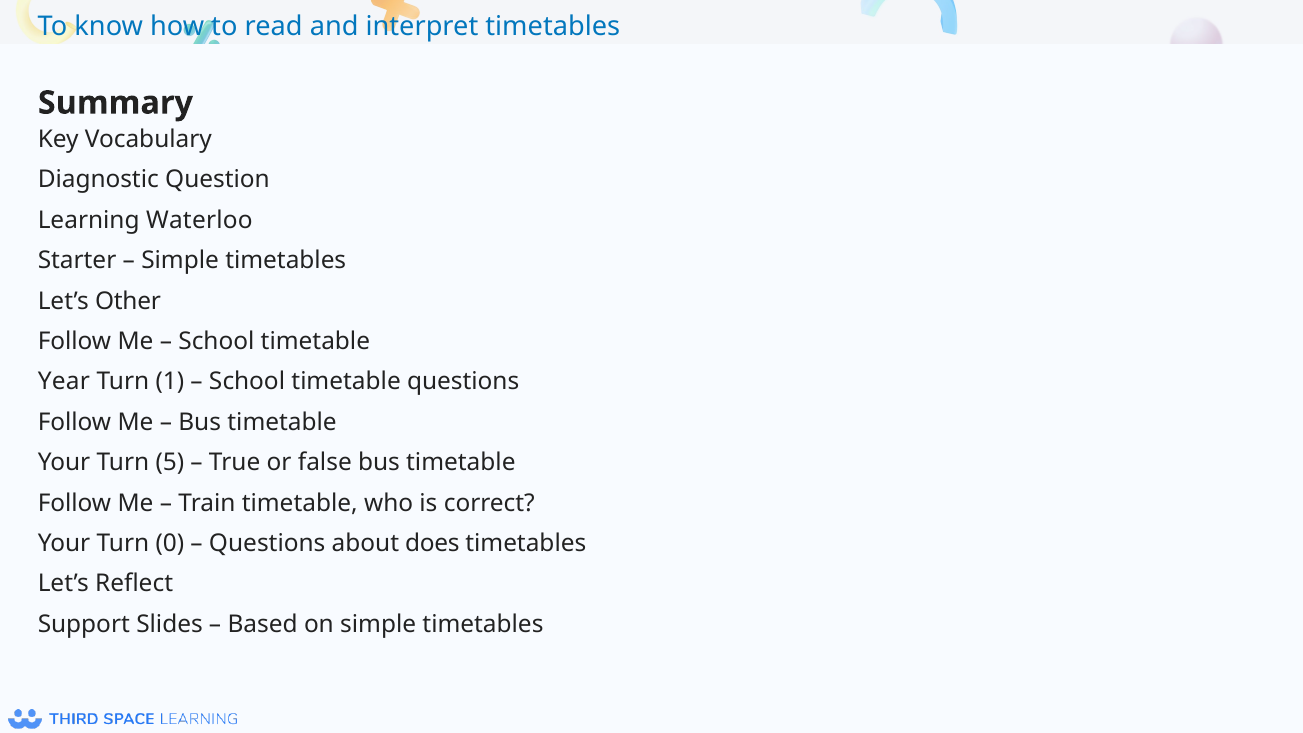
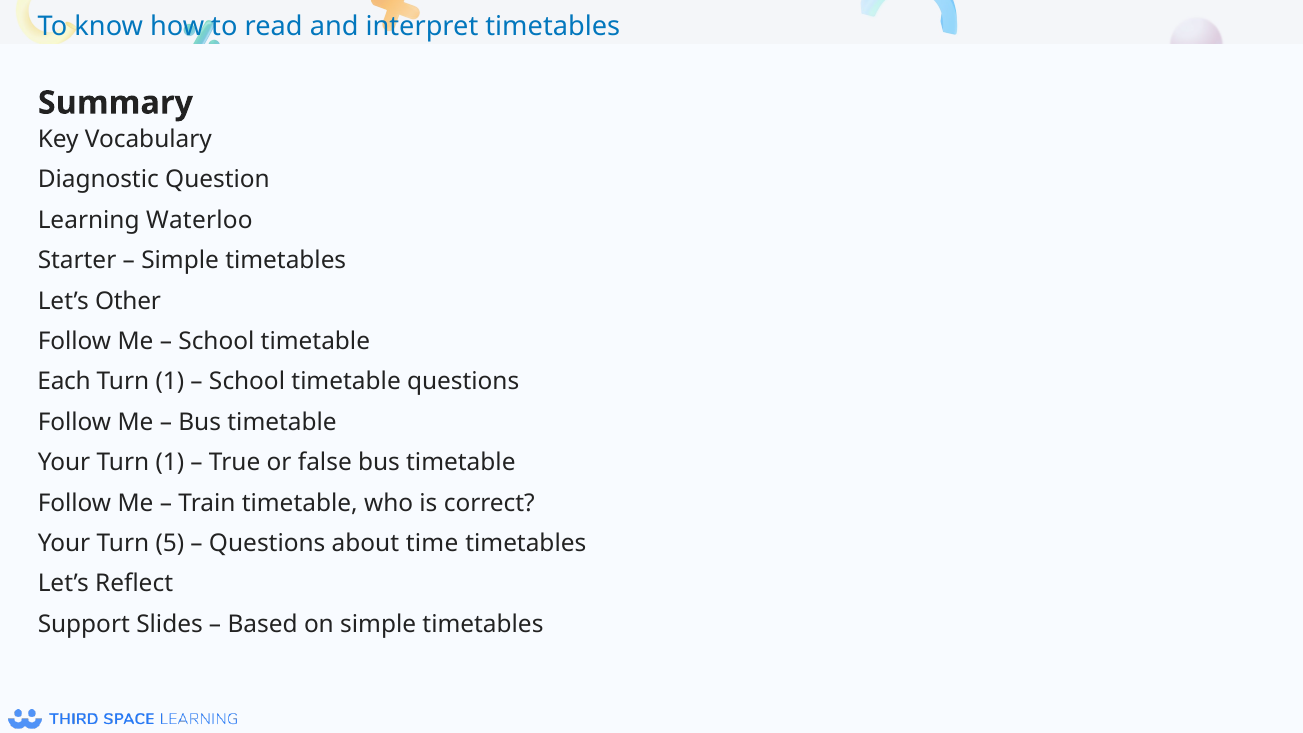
Year: Year -> Each (64, 382)
Your Turn 5: 5 -> 1 (170, 463)
0: 0 -> 5 (170, 543)
does: does -> time (432, 543)
